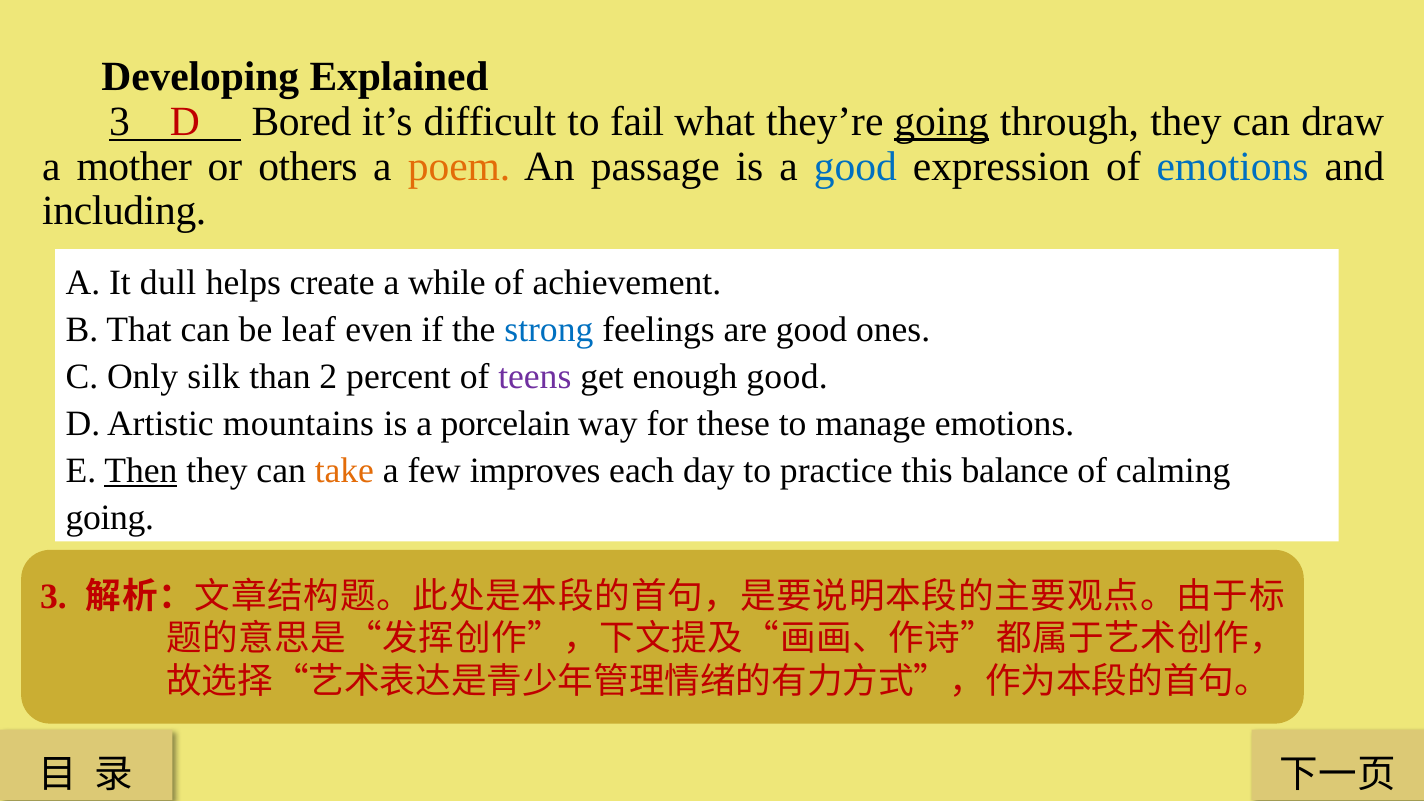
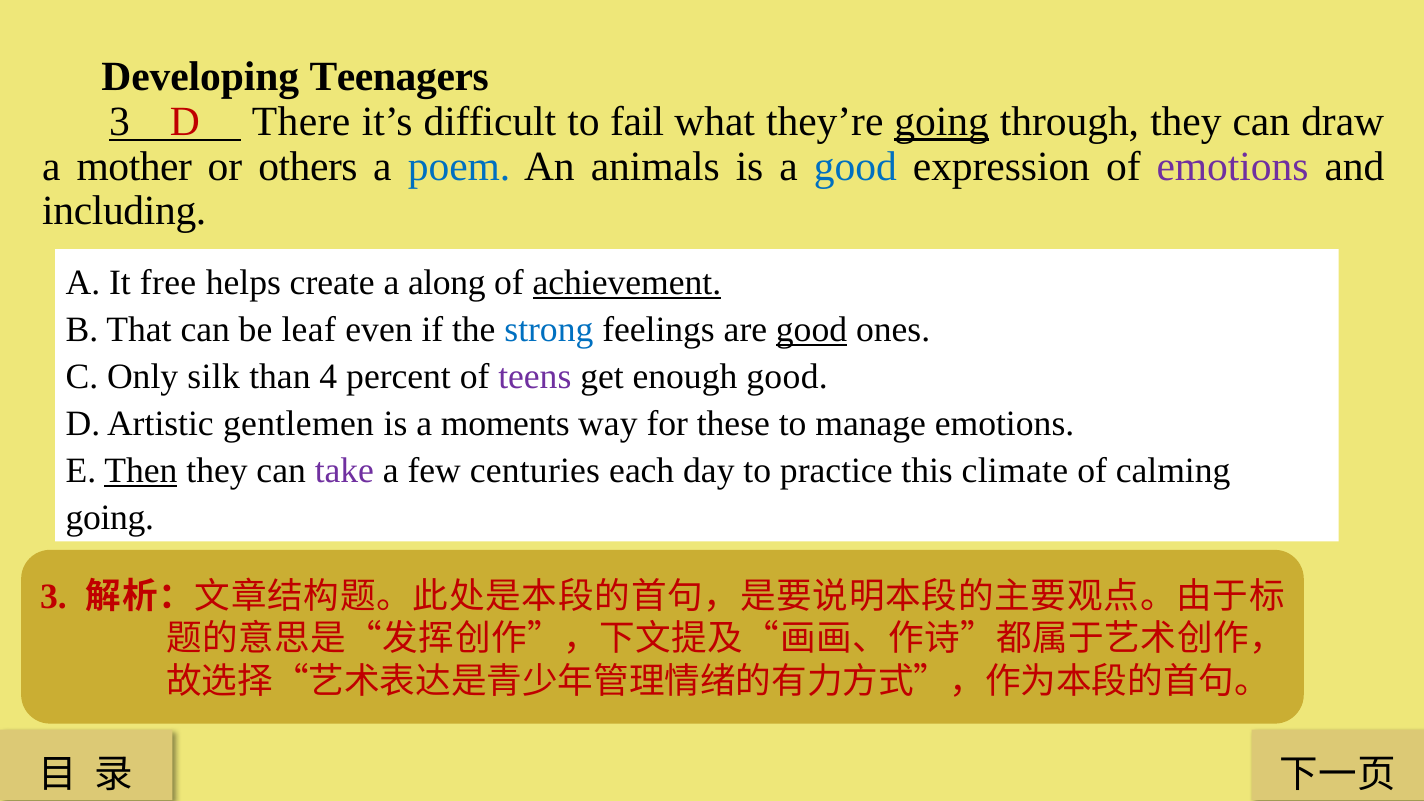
Explained: Explained -> Teenagers (399, 77)
Bored: Bored -> There (301, 121)
poem colour: orange -> blue (459, 166)
passage: passage -> animals (655, 166)
emotions colour: blue -> purple (1233, 166)
dull: dull -> free (168, 282)
while: while -> along (447, 282)
achievement underline: none -> present (627, 282)
good underline: none -> present (812, 329)
2: 2 -> 4 (328, 376)
mountains: mountains -> gentlemen (299, 423)
porcelain: porcelain -> moments (505, 423)
take colour: orange -> purple (344, 470)
improves: improves -> centuries (535, 470)
balance: balance -> climate (1015, 470)
